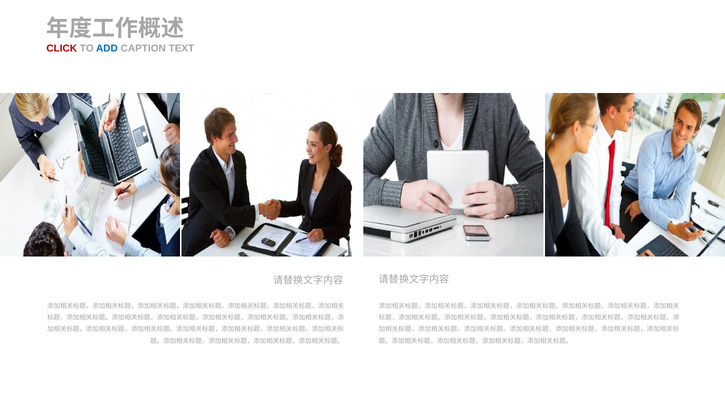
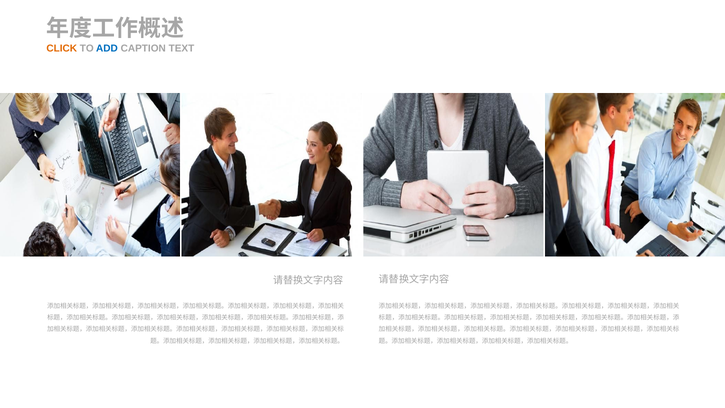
CLICK colour: red -> orange (62, 49)
